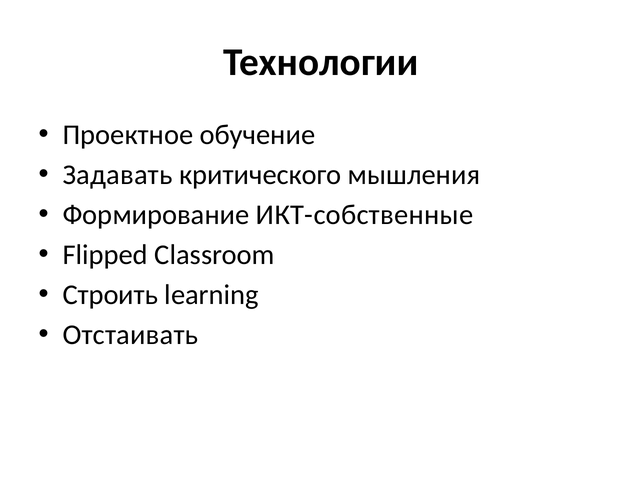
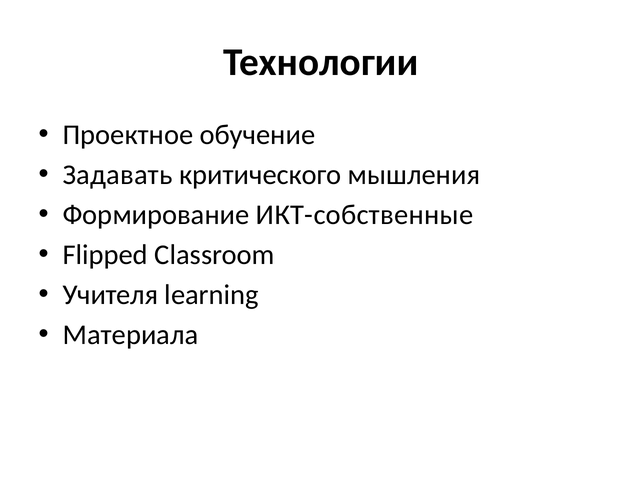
Строить: Строить -> Учителя (110, 295)
Отстаивать: Отстаивать -> Материала (131, 334)
